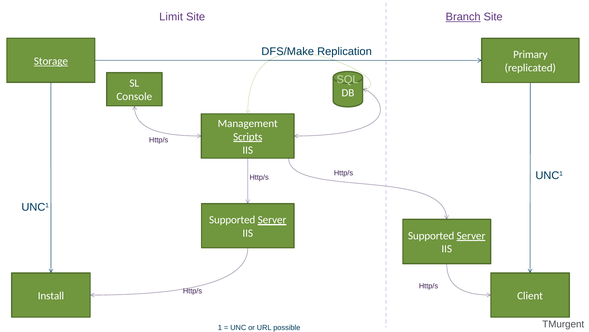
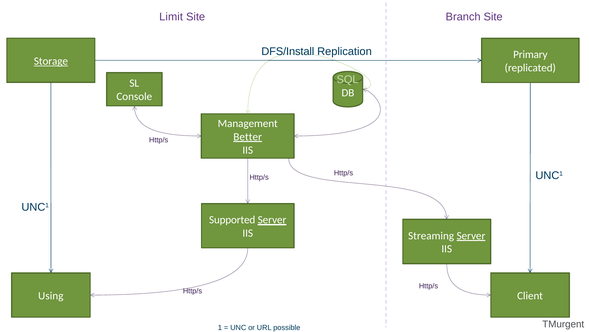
Branch underline: present -> none (463, 17)
DFS/Make: DFS/Make -> DFS/Install (288, 51)
Scripts: Scripts -> Better (248, 137)
IIS Supported: Supported -> Streaming (431, 235)
Install: Install -> Using (51, 295)
